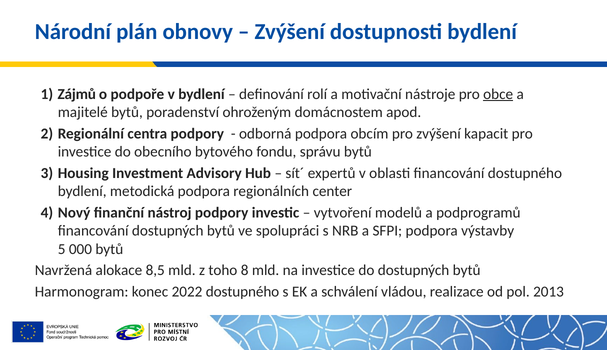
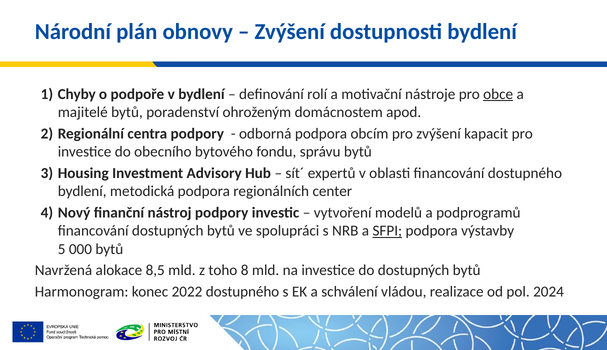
Zájmů: Zájmů -> Chyby (77, 94)
SFPI underline: none -> present (387, 231)
2013: 2013 -> 2024 (549, 291)
